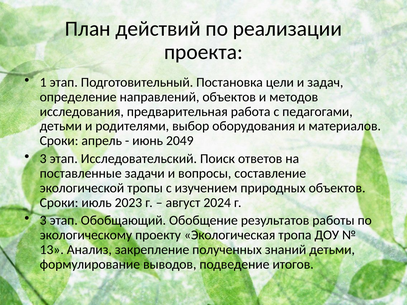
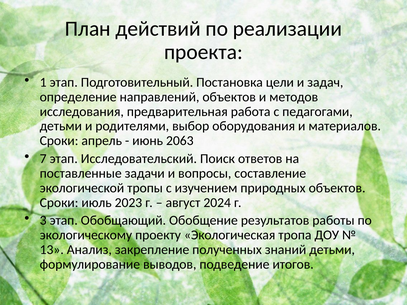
2049: 2049 -> 2063 (180, 141)
3: 3 -> 7 (43, 159)
